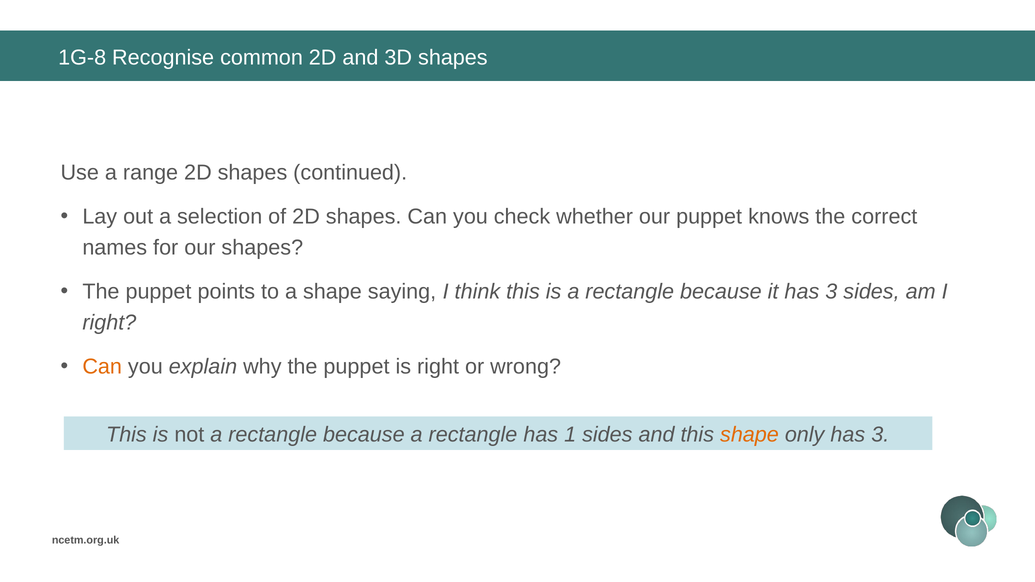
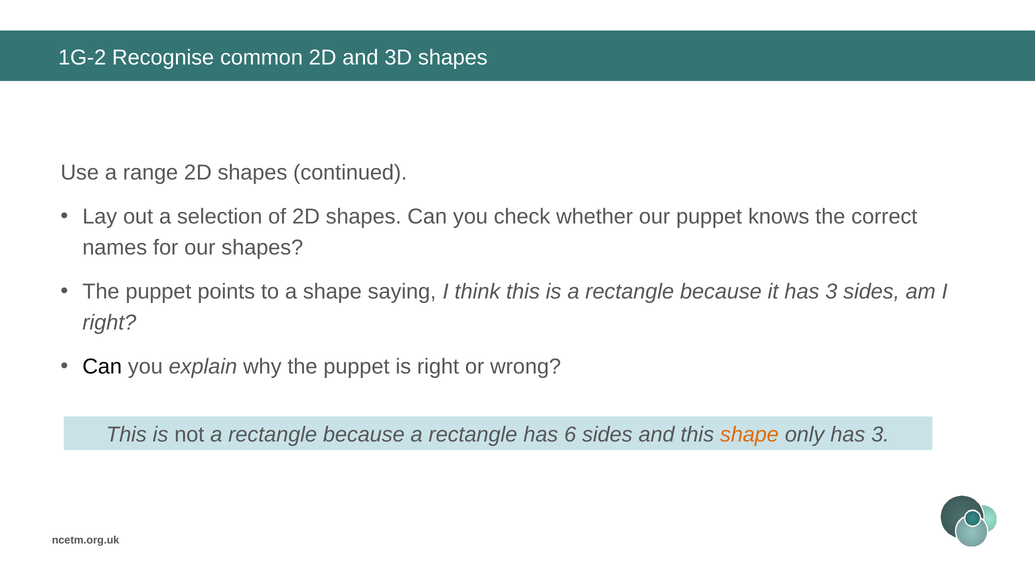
1G-8: 1G-8 -> 1G-2 (82, 58)
Can colour: orange -> black (102, 367)
1: 1 -> 6 (570, 435)
